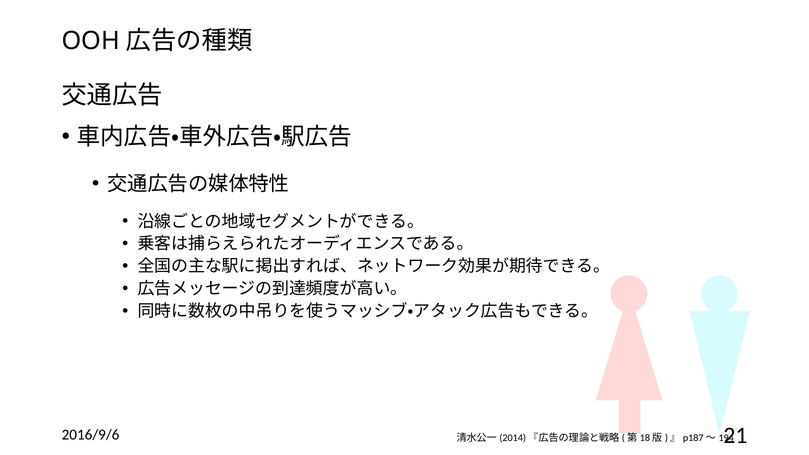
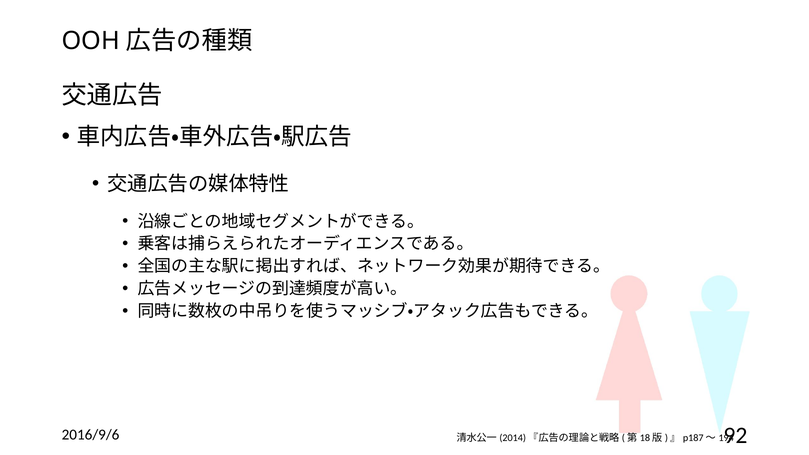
21: 21 -> 92 (735, 435)
